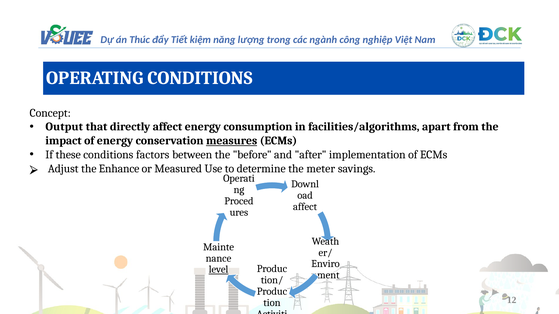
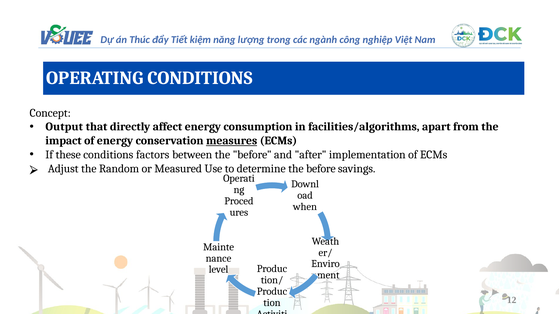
Enhance: Enhance -> Random (119, 169)
determine the meter: meter -> before (321, 169)
affect: affect -> when (305, 207)
level underline: present -> none (219, 270)
